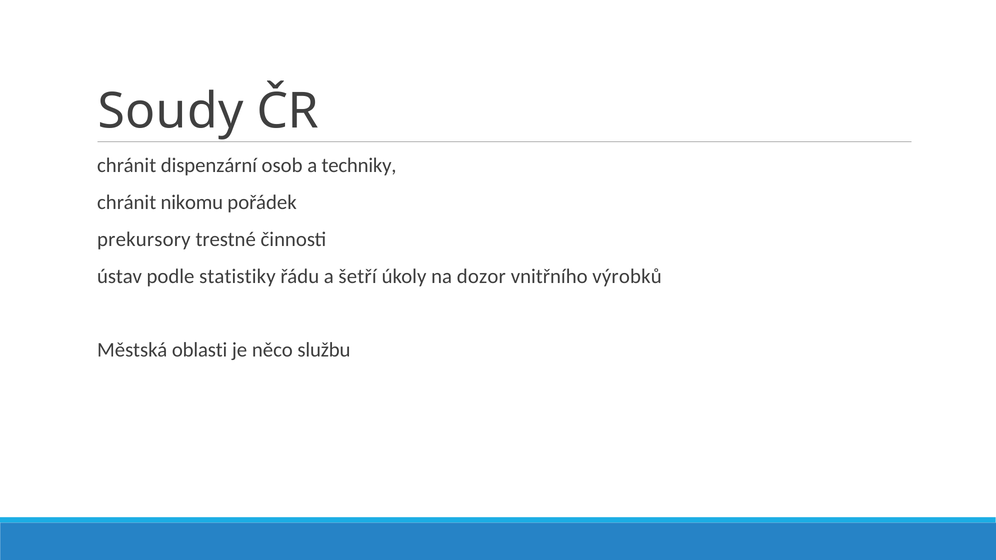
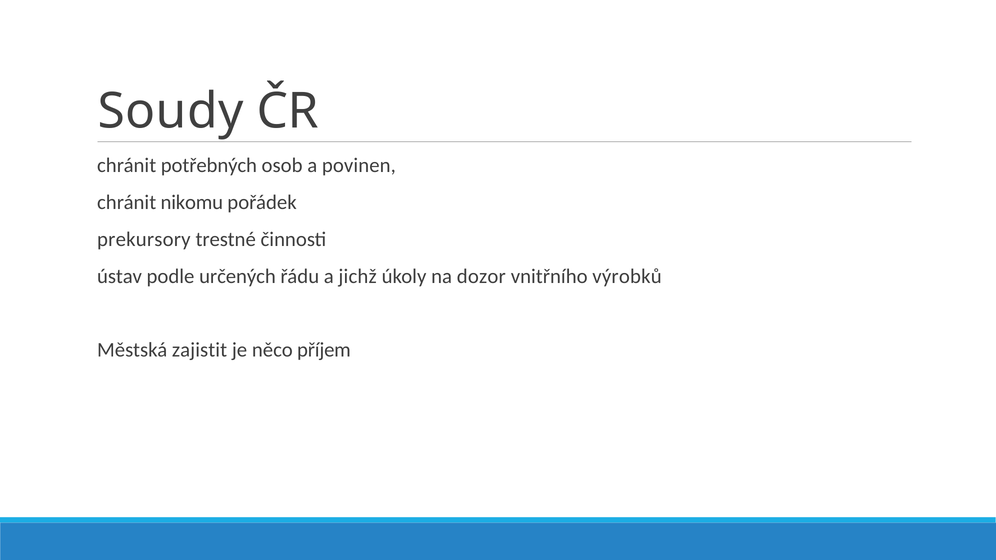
dispenzární: dispenzární -> potřebných (209, 166)
techniky: techniky -> povinen (359, 166)
statistiky: statistiky -> určených (237, 276)
šetří: šetří -> jichž (358, 276)
oblasti: oblasti -> zajistit (200, 350)
službu: službu -> příjem (324, 350)
